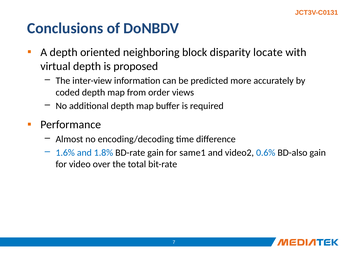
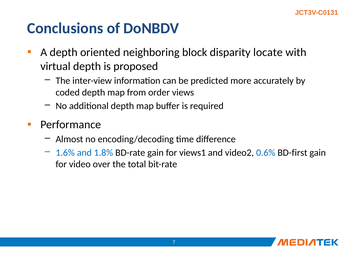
same1: same1 -> views1 (193, 153)
BD-also: BD-also -> BD-first (292, 153)
